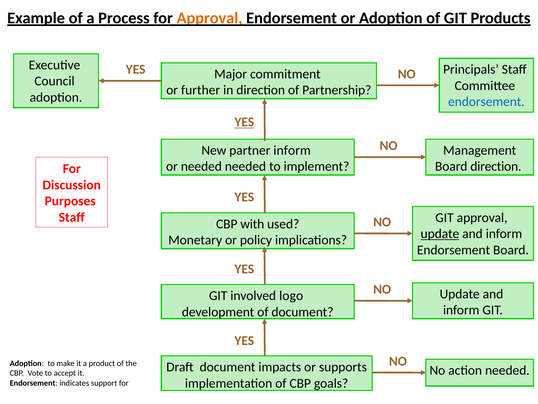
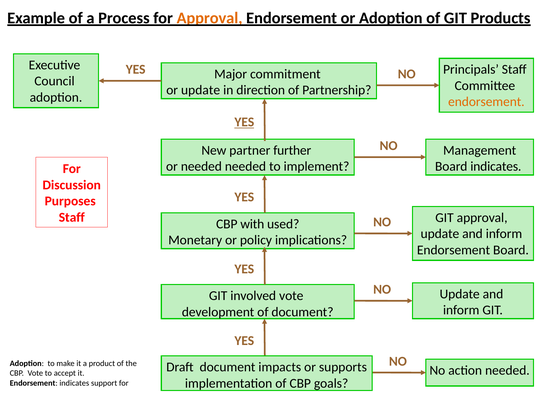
or further: further -> update (201, 90)
endorsement colour: blue -> orange (486, 102)
partner inform: inform -> further (292, 150)
Board direction: direction -> indicates (496, 166)
update underline: present -> none (440, 234)
involved logo: logo -> vote (291, 295)
